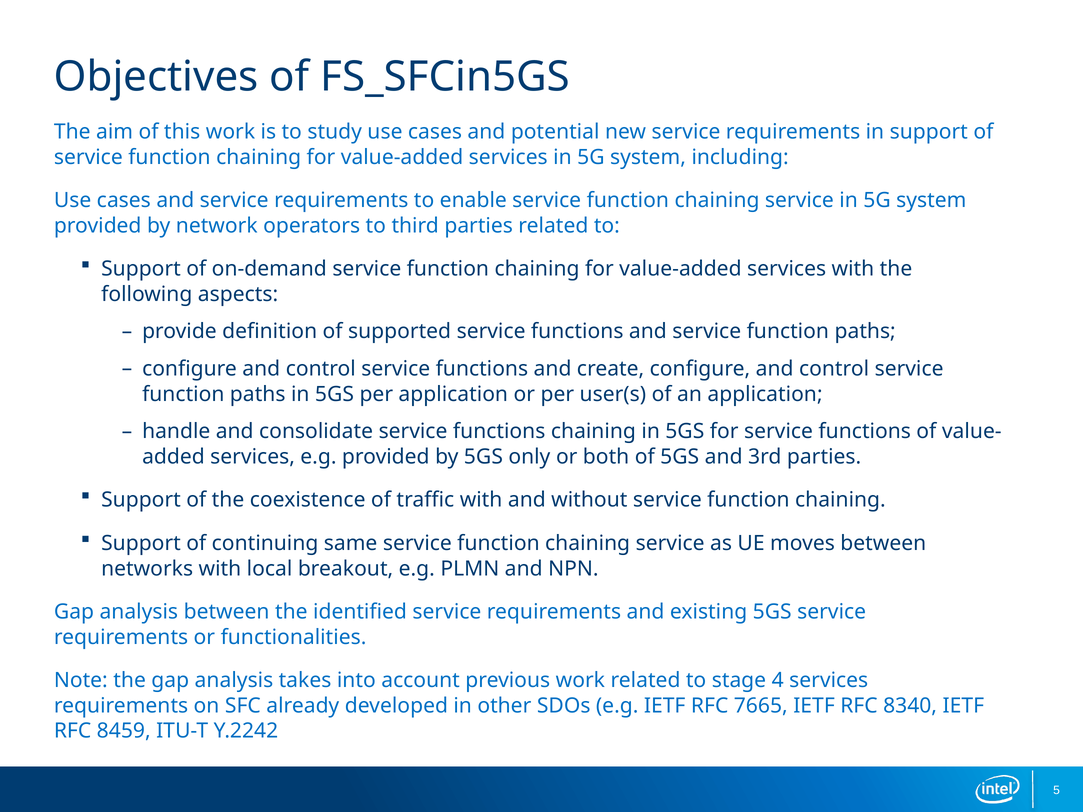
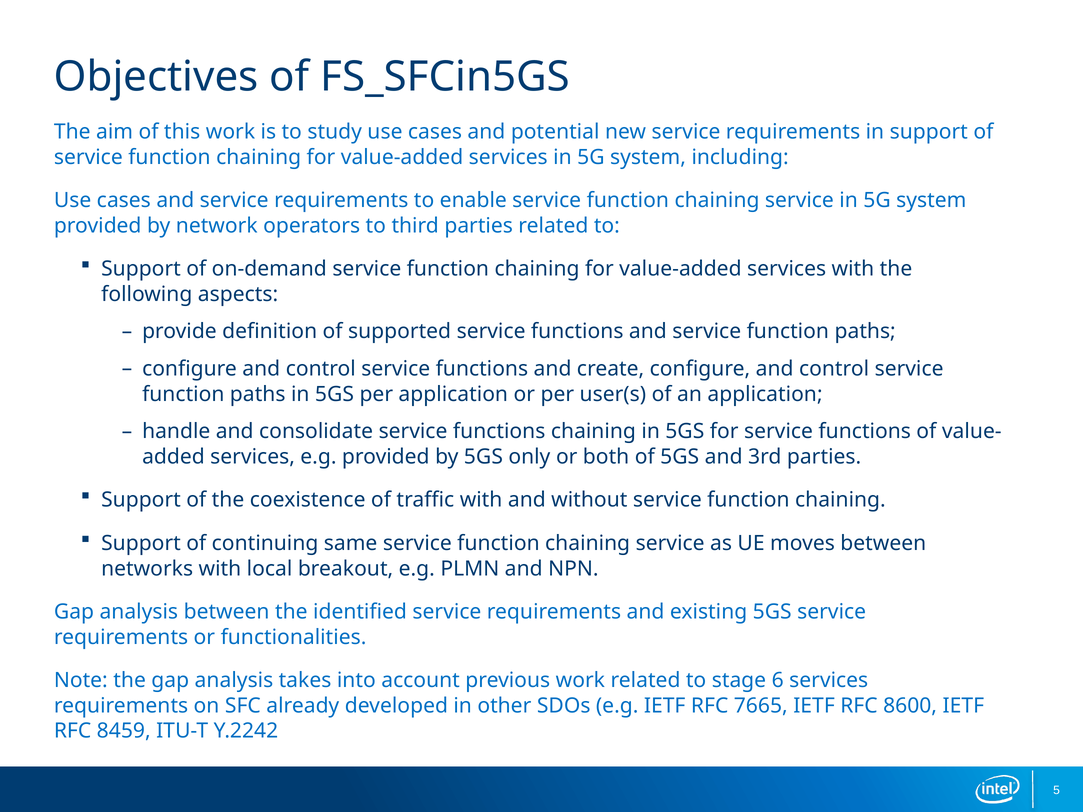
4: 4 -> 6 (778, 681)
8340: 8340 -> 8600 (910, 706)
